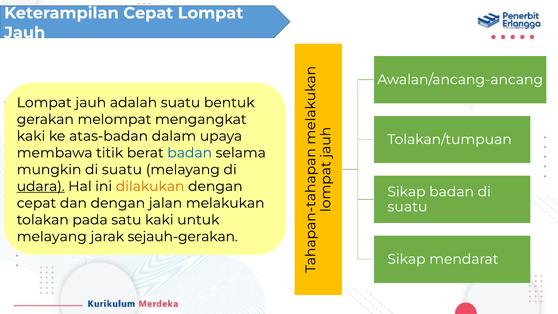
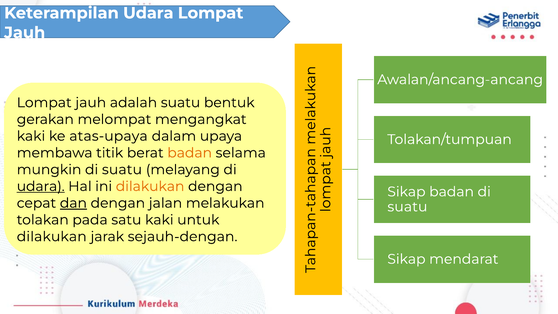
Keterampilan Cepat: Cepat -> Udara (148, 13)
atas-badan: atas-badan -> atas-upaya (108, 136)
badan colour: blue -> orange (190, 153)
dan underline: none -> present (73, 203)
melayang: melayang -> dilakukan (52, 236)
sejauh-gerakan: sejauh-gerakan -> sejauh-dengan (183, 236)
